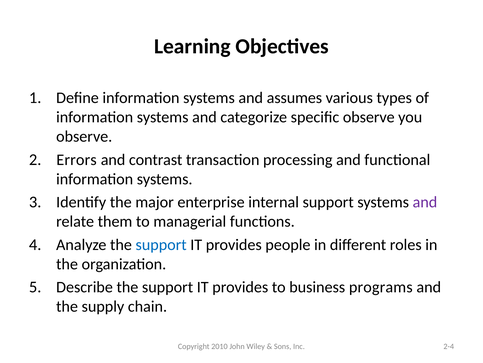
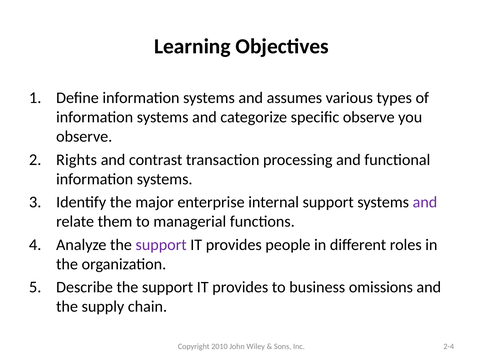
Errors: Errors -> Rights (77, 159)
support colour: blue -> purple (161, 244)
programs: programs -> omissions (381, 287)
